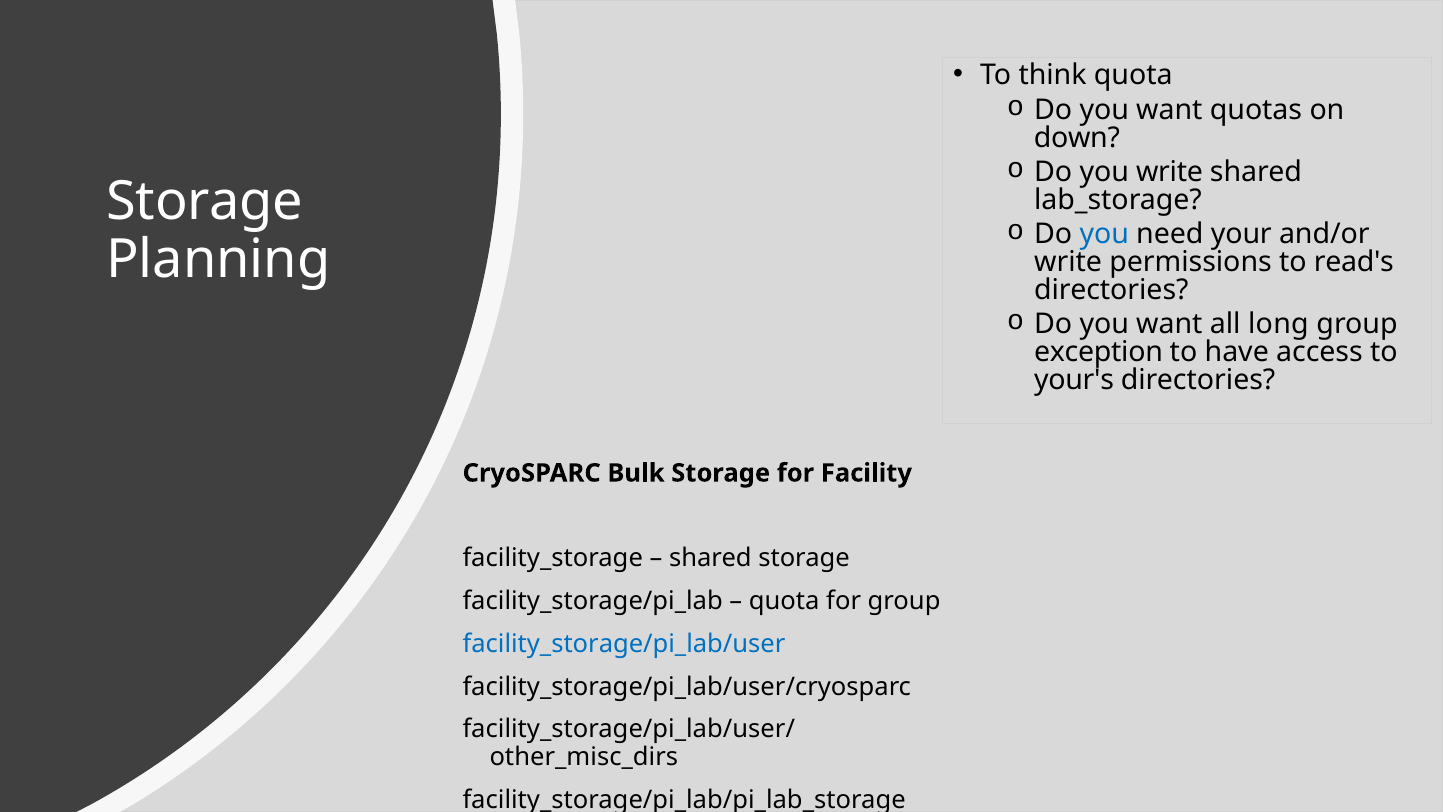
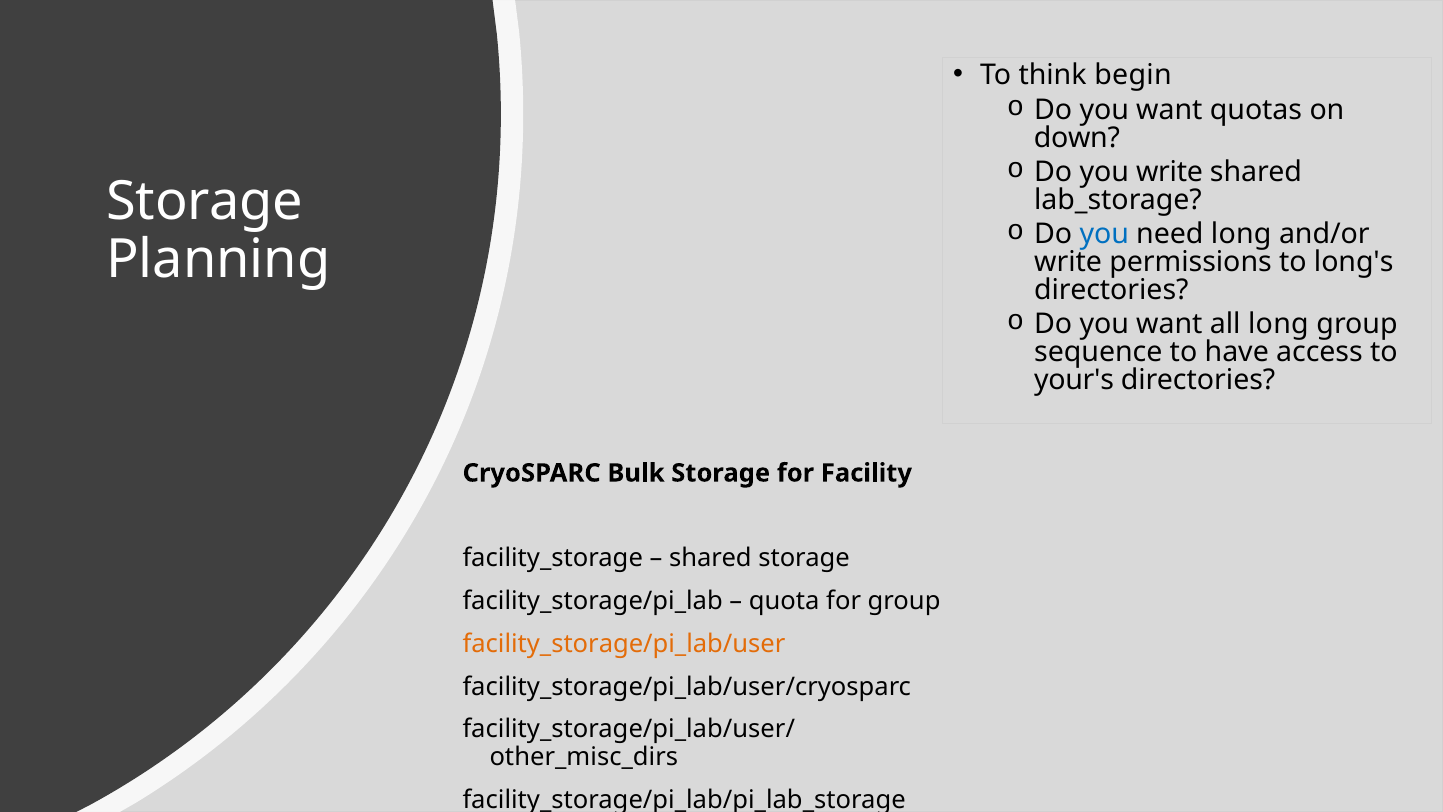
think quota: quota -> begin (1133, 75)
need your: your -> long (1241, 234)
read's: read's -> long's (1354, 262)
exception: exception -> sequence (1098, 352)
facility_storage/pi_lab/user colour: blue -> orange (624, 644)
